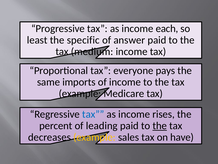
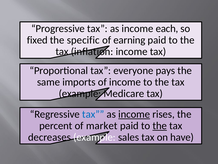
least: least -> fixed (37, 40)
answer: answer -> earning (129, 40)
medium: medium -> inflation (92, 51)
income underline: none -> present (134, 114)
leading: leading -> market (102, 125)
example colour: yellow -> white (94, 137)
